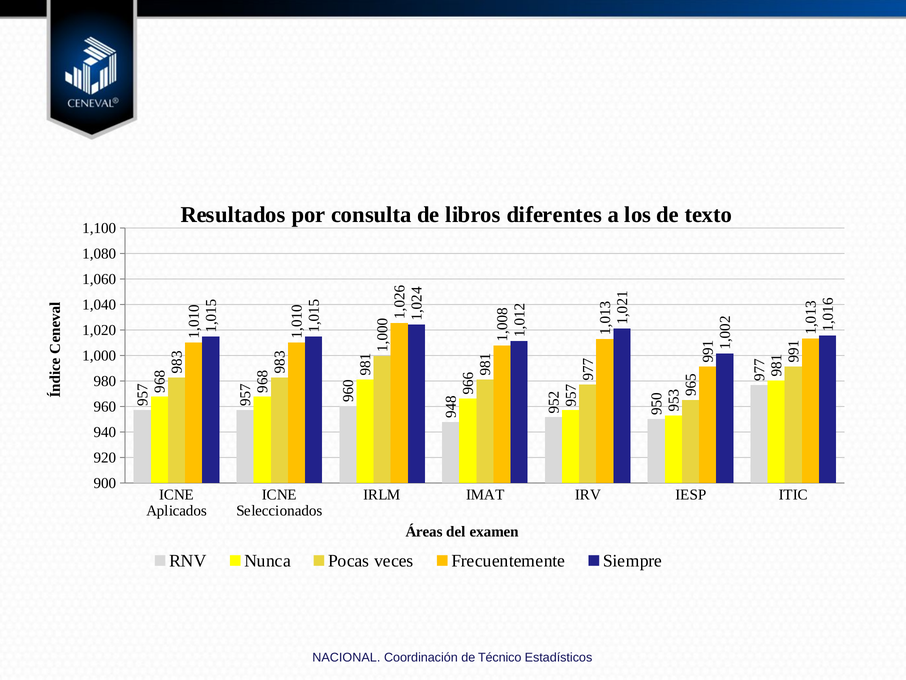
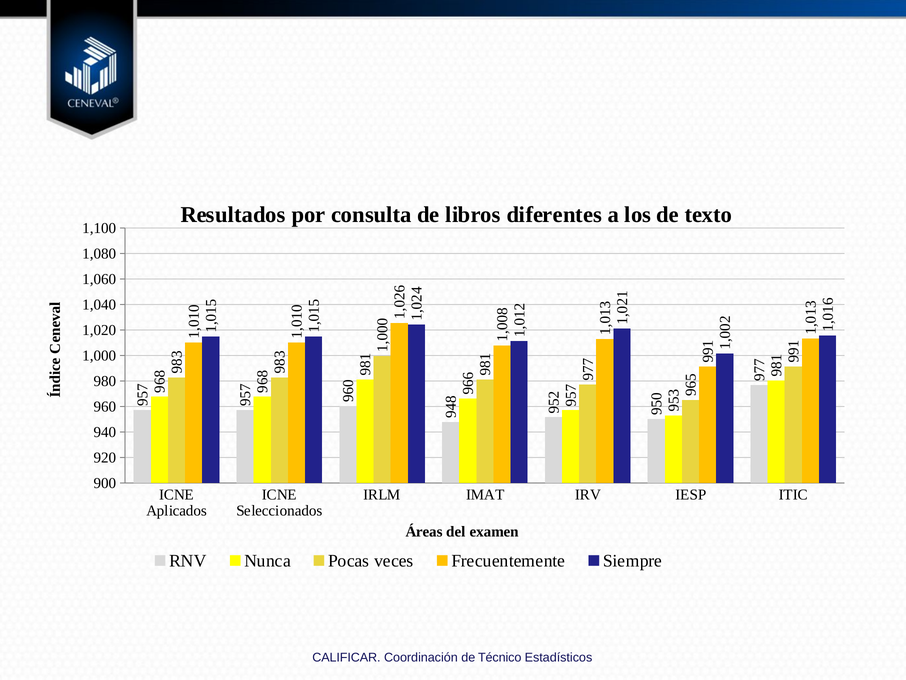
NACIONAL: NACIONAL -> CALIFICAR (346, 657)
